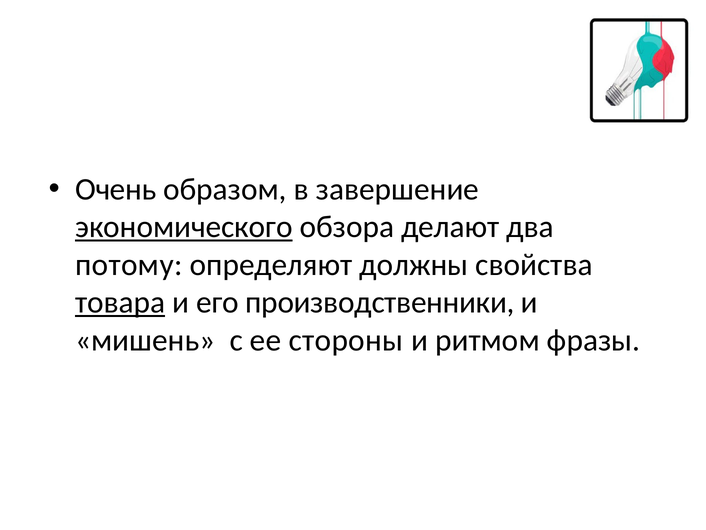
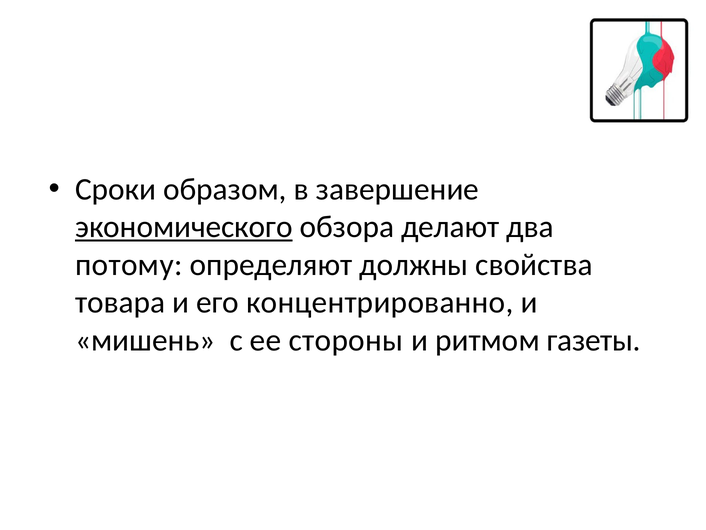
Очень: Очень -> Сроки (116, 189)
товара underline: present -> none (120, 302)
производственники: производственники -> концентрированно (380, 302)
фразы: фразы -> газеты (594, 340)
